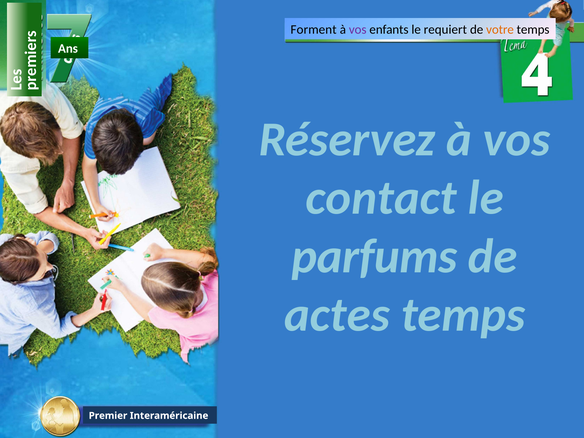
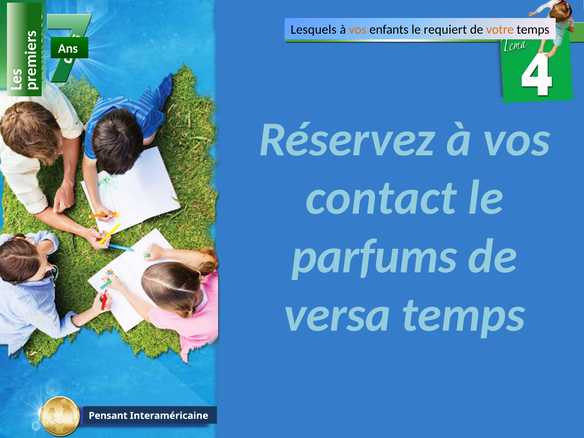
Forment: Forment -> Lesquels (314, 30)
vos colour: purple -> orange (358, 30)
actes: actes -> versa (337, 315)
Premier: Premier -> Pensant (108, 416)
